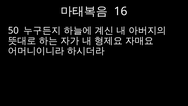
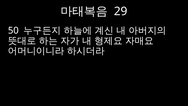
16: 16 -> 29 (121, 11)
